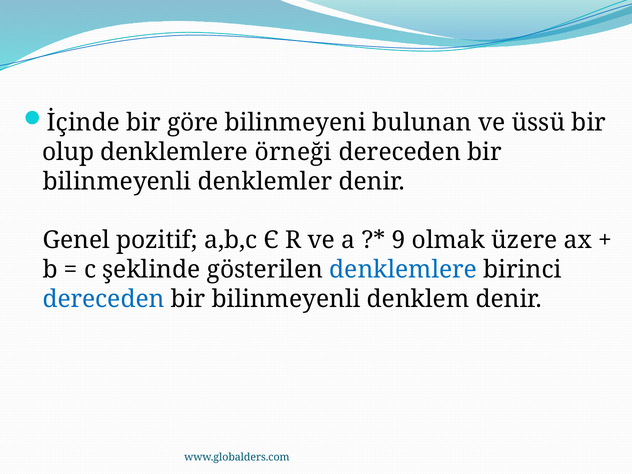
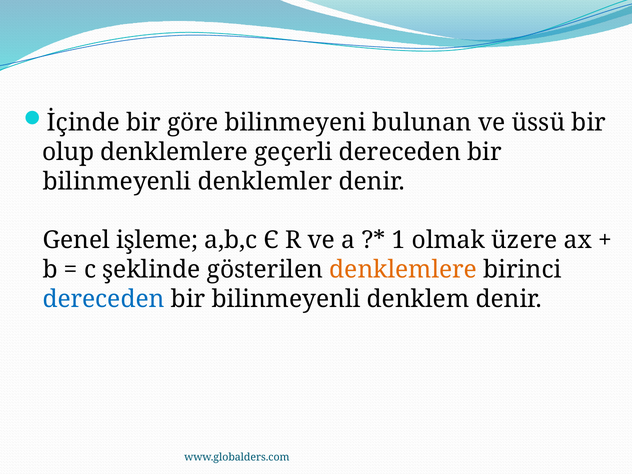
örneği: örneği -> geçerli (293, 152)
pozitif: pozitif -> işleme (157, 240)
9: 9 -> 1 (399, 240)
denklemlere colour: blue -> orange (403, 270)
